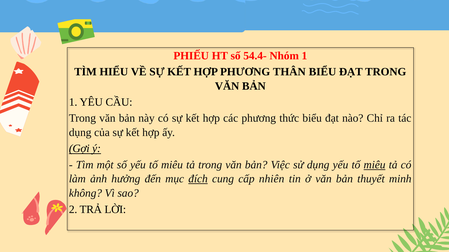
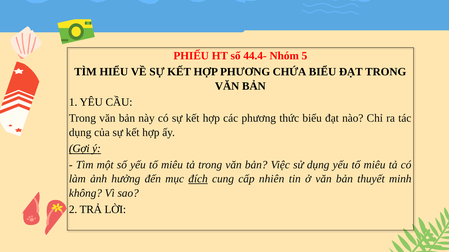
54.4-: 54.4- -> 44.4- (255, 56)
Nhóm 1: 1 -> 5 (304, 56)
THÂN: THÂN -> CHỨA (289, 72)
miêu underline: present -> none (375, 165)
